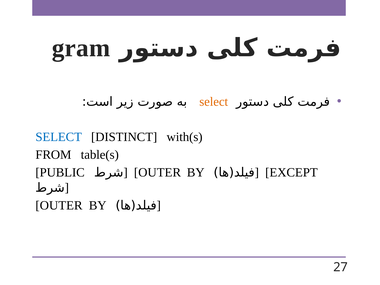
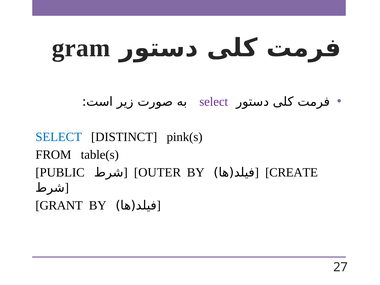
select colour: orange -> purple (214, 102)
with(s: with(s -> pink(s (185, 137)
EXCEPT: EXCEPT -> CREATE (292, 173)
OUTER: OUTER -> GRANT (59, 205)
